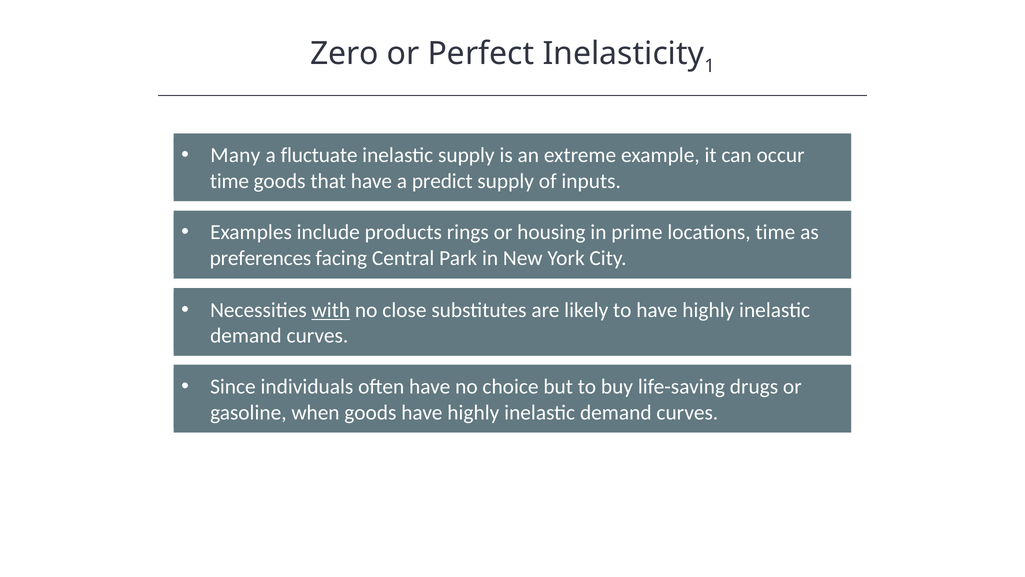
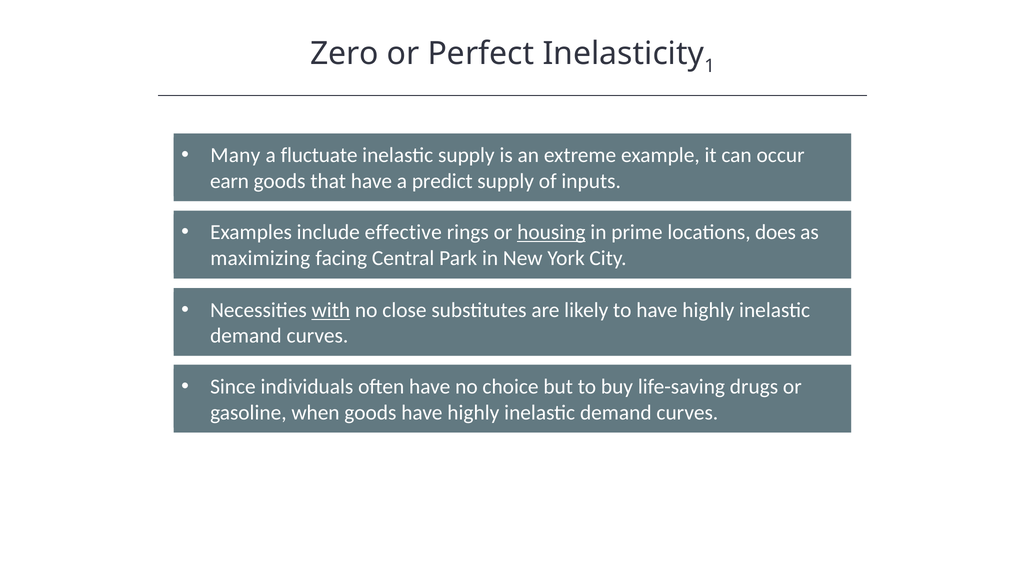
time: time -> earn (229, 181)
products: products -> effective (403, 232)
housing underline: none -> present (551, 232)
locations time: time -> does (776, 232)
preferences: preferences -> maximizing (260, 258)
